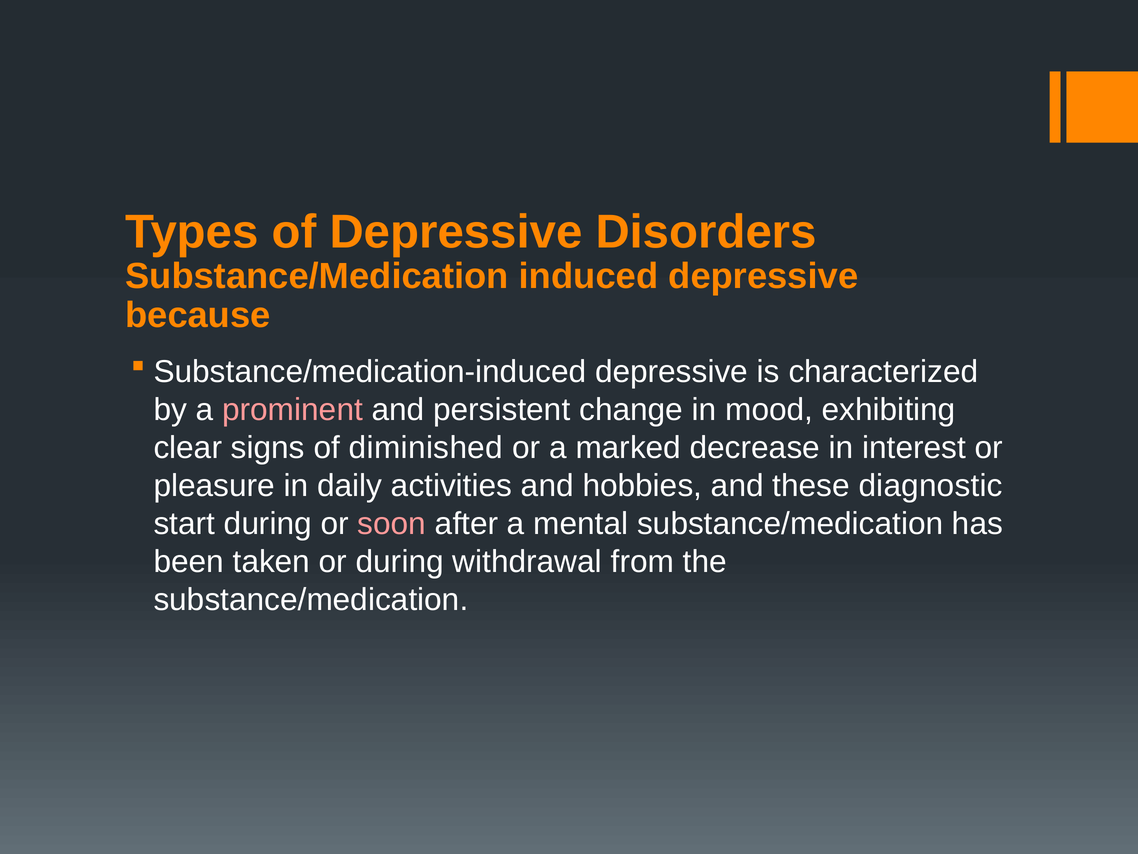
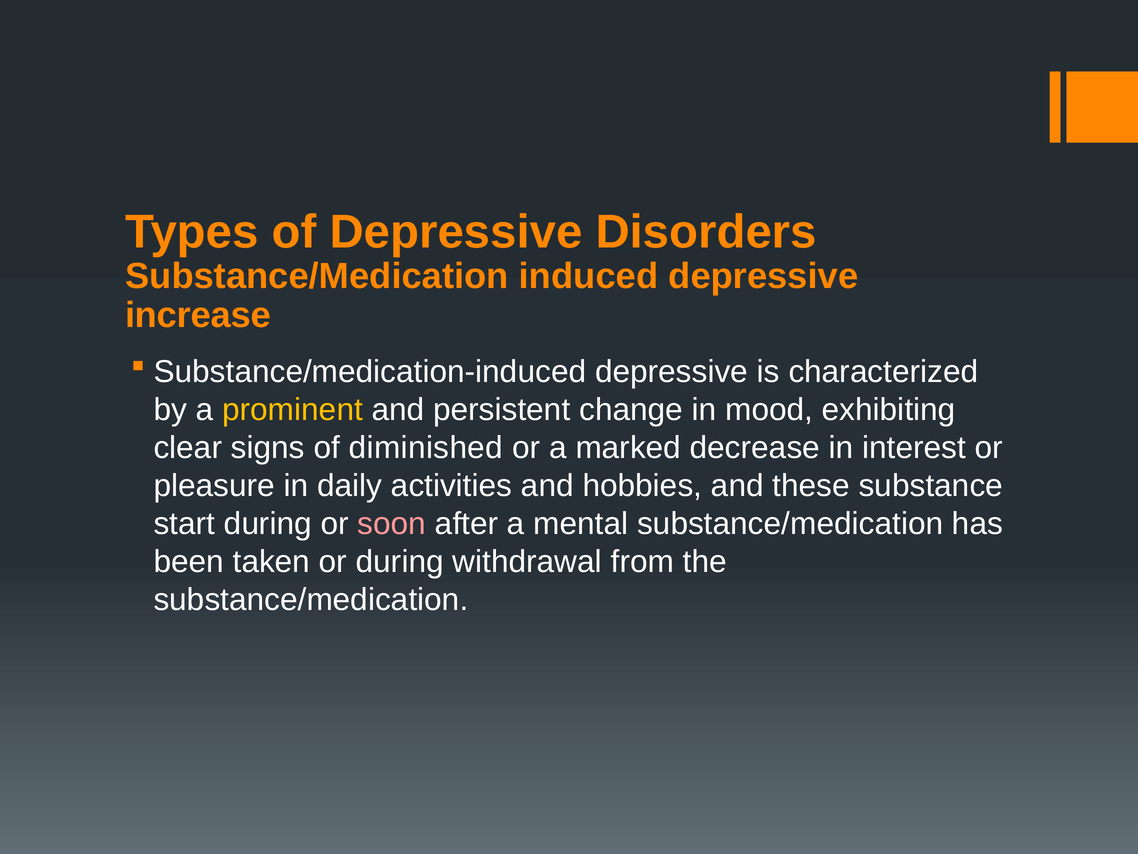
because: because -> increase (198, 315)
prominent colour: pink -> yellow (293, 410)
diagnostic: diagnostic -> substance (931, 485)
